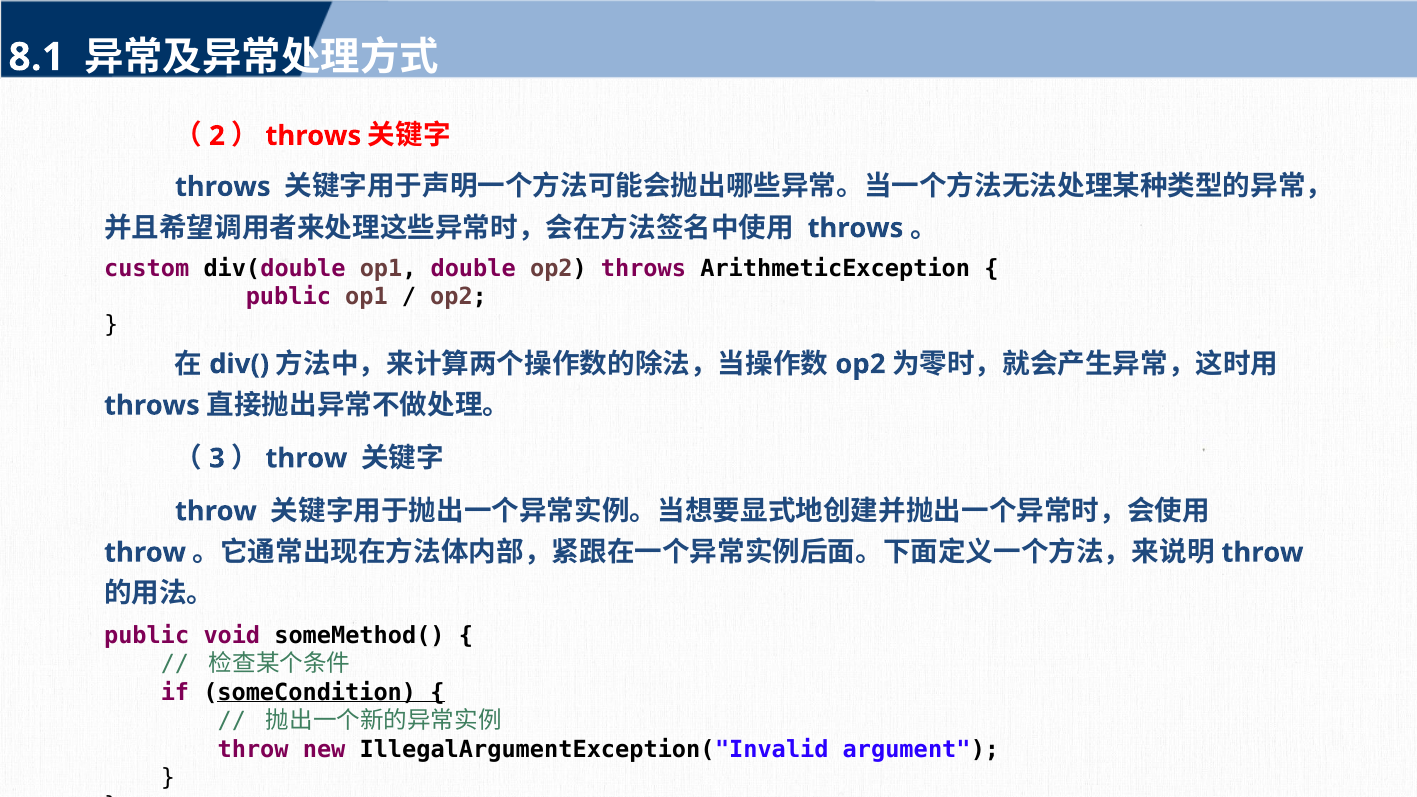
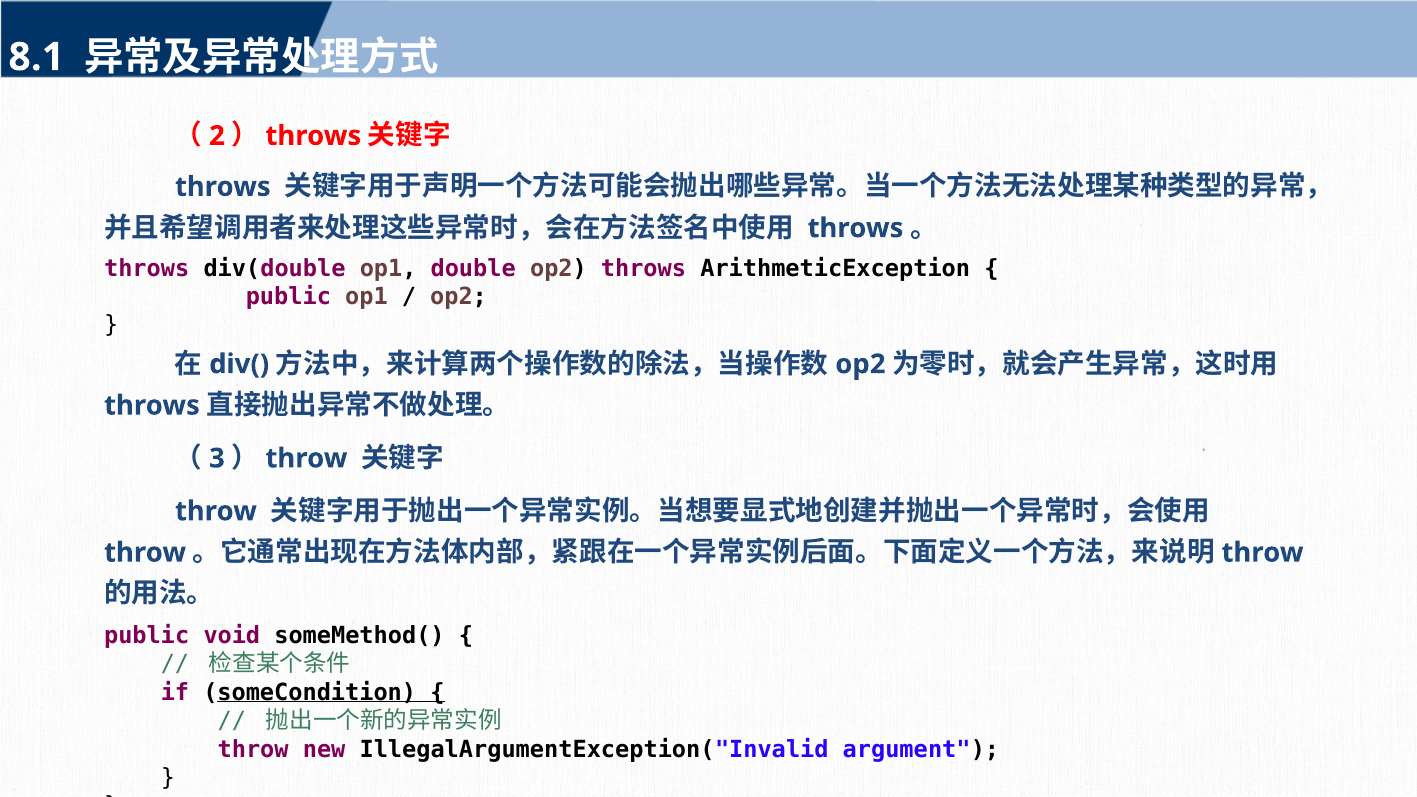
custom: custom -> throws (147, 268)
